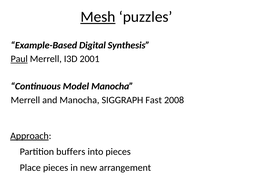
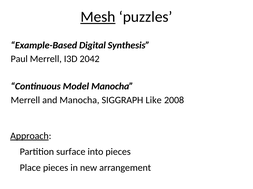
Paul underline: present -> none (19, 59)
2001: 2001 -> 2042 (90, 59)
Fast: Fast -> Like (154, 100)
buffers: buffers -> surface (71, 152)
